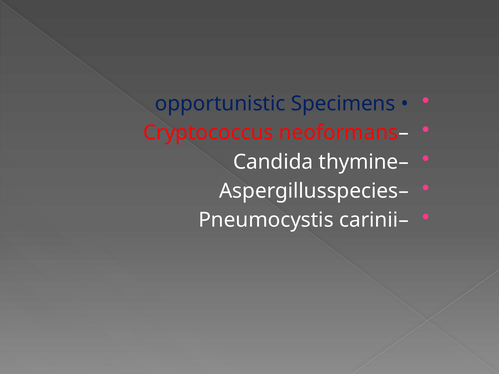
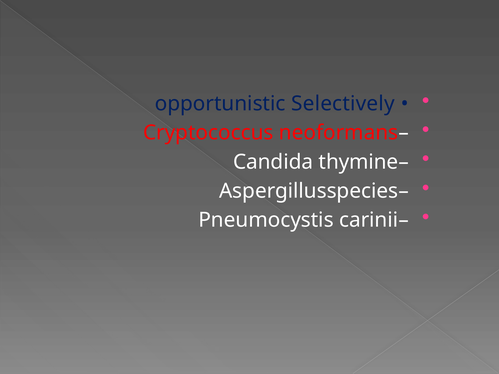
Specimens: Specimens -> Selectively (343, 104)
